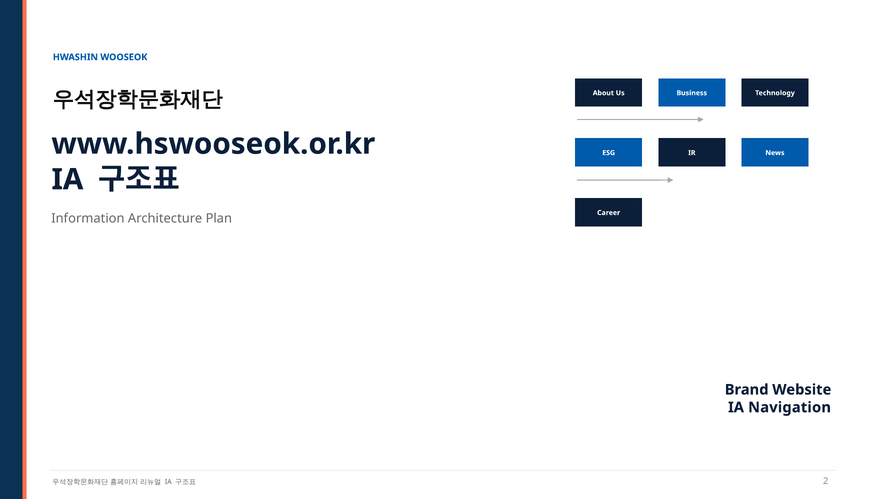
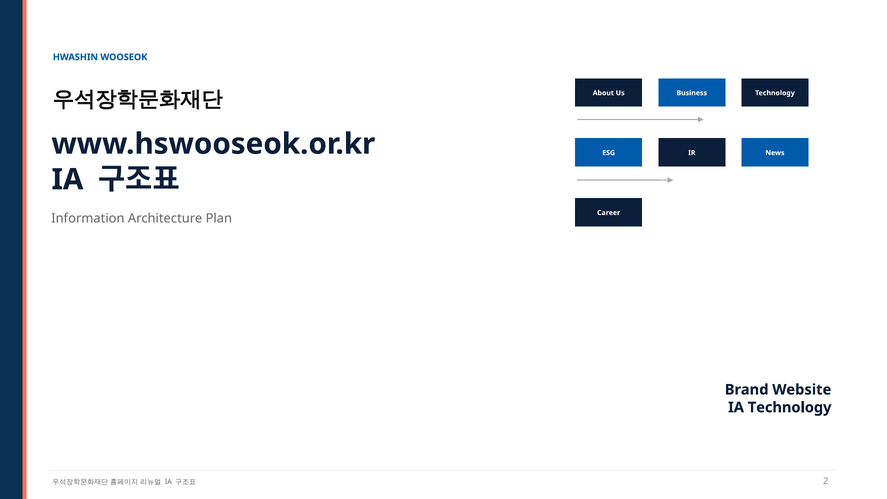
IA Navigation: Navigation -> Technology (790, 407)
